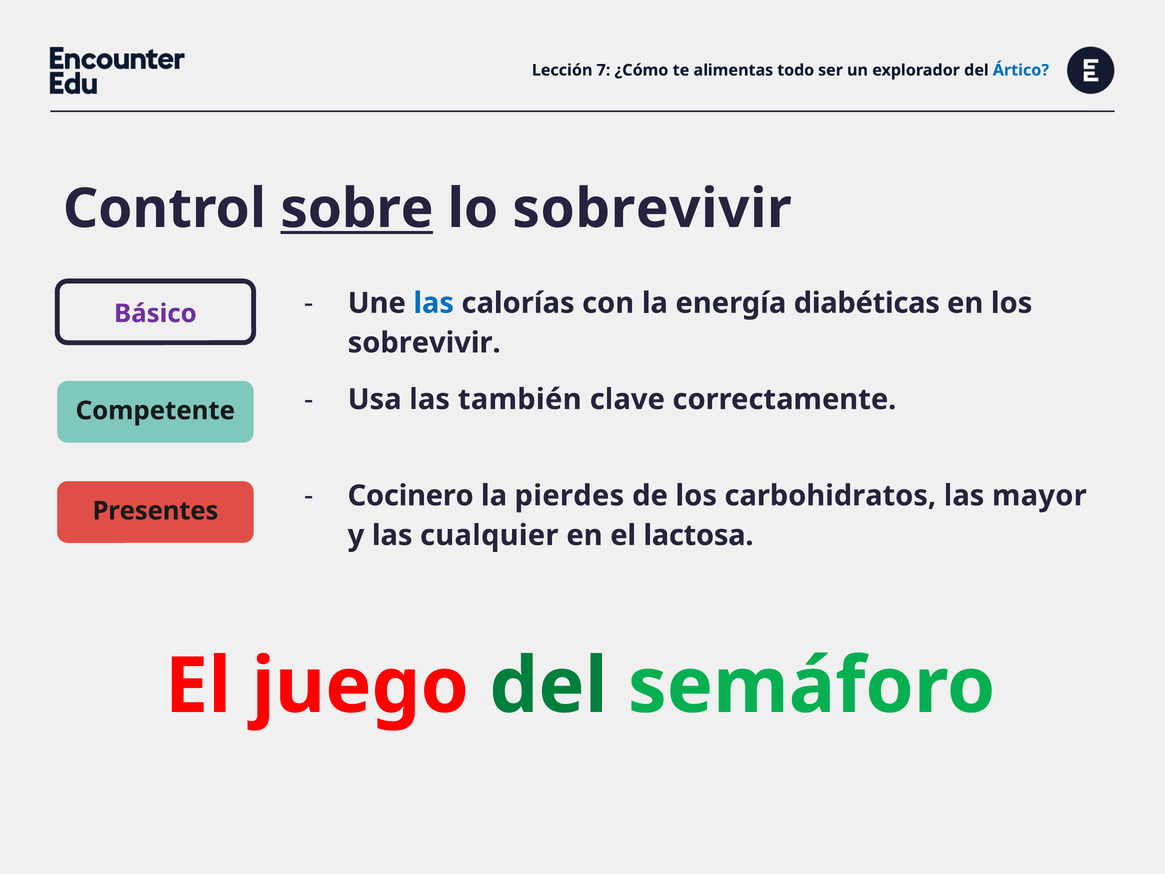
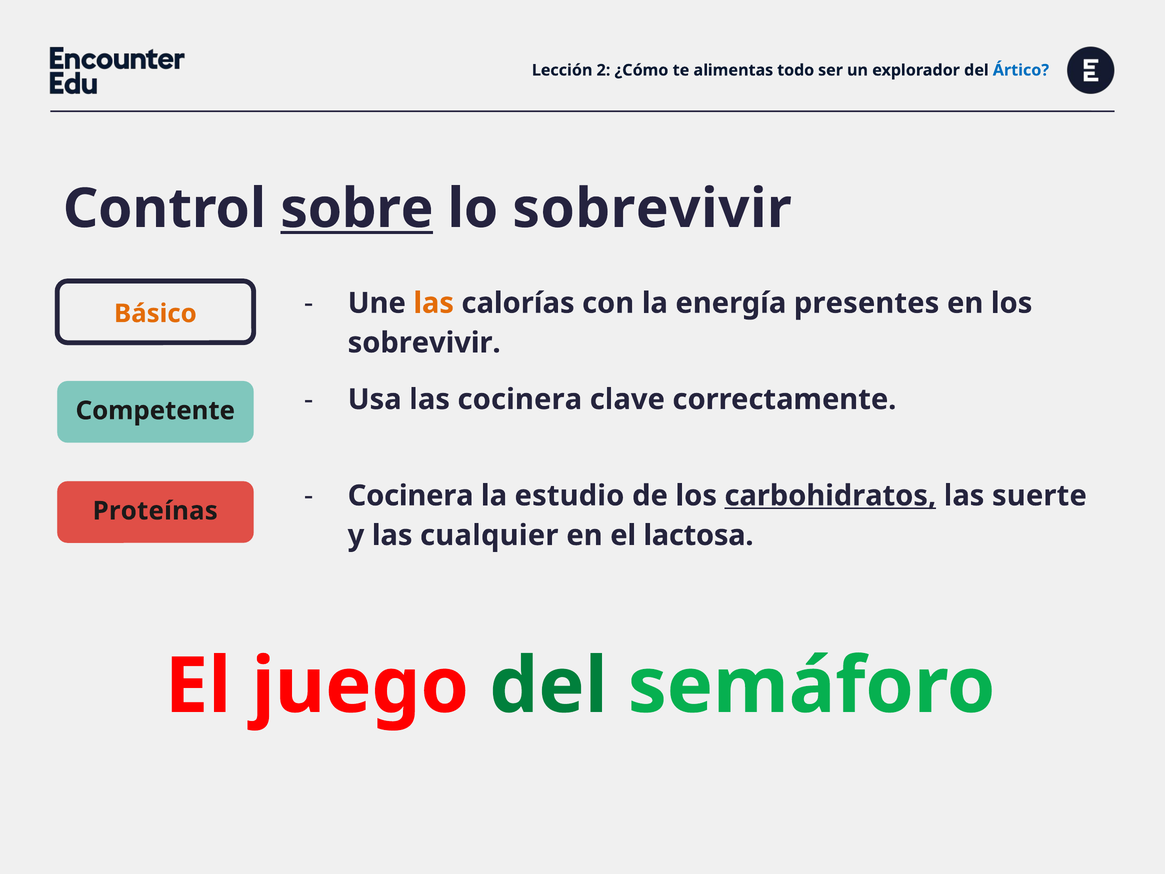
7: 7 -> 2 (603, 70)
las colour: blue -> orange (434, 303)
diabéticas: diabéticas -> presentes (867, 303)
Básico colour: purple -> orange (155, 313)
las también: también -> cocinera (520, 399)
Cocinero: Cocinero -> Cocinera (411, 496)
pierdes: pierdes -> estudio (569, 496)
carbohidratos underline: none -> present (830, 496)
mayor: mayor -> suerte (1039, 496)
Presentes: Presentes -> Proteínas (155, 511)
